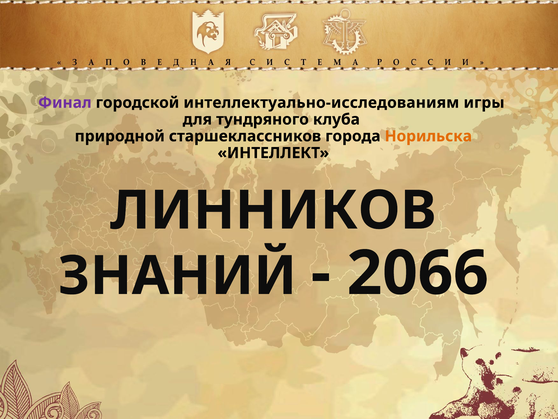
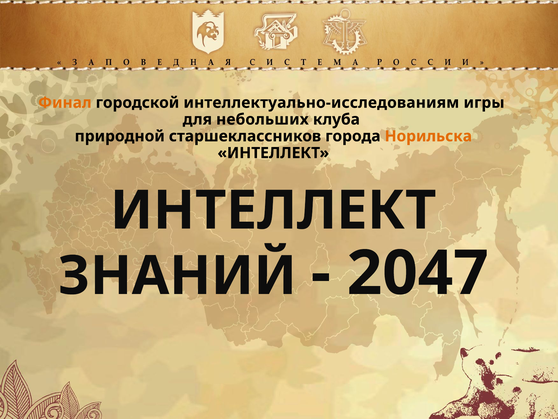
Финал colour: purple -> orange (65, 103)
тундряного: тундряного -> небольших (262, 119)
ЛИННИКОВ: ЛИННИКОВ -> ИНТЕЛЛЕКТ (273, 210)
2066: 2066 -> 2047 (418, 273)
